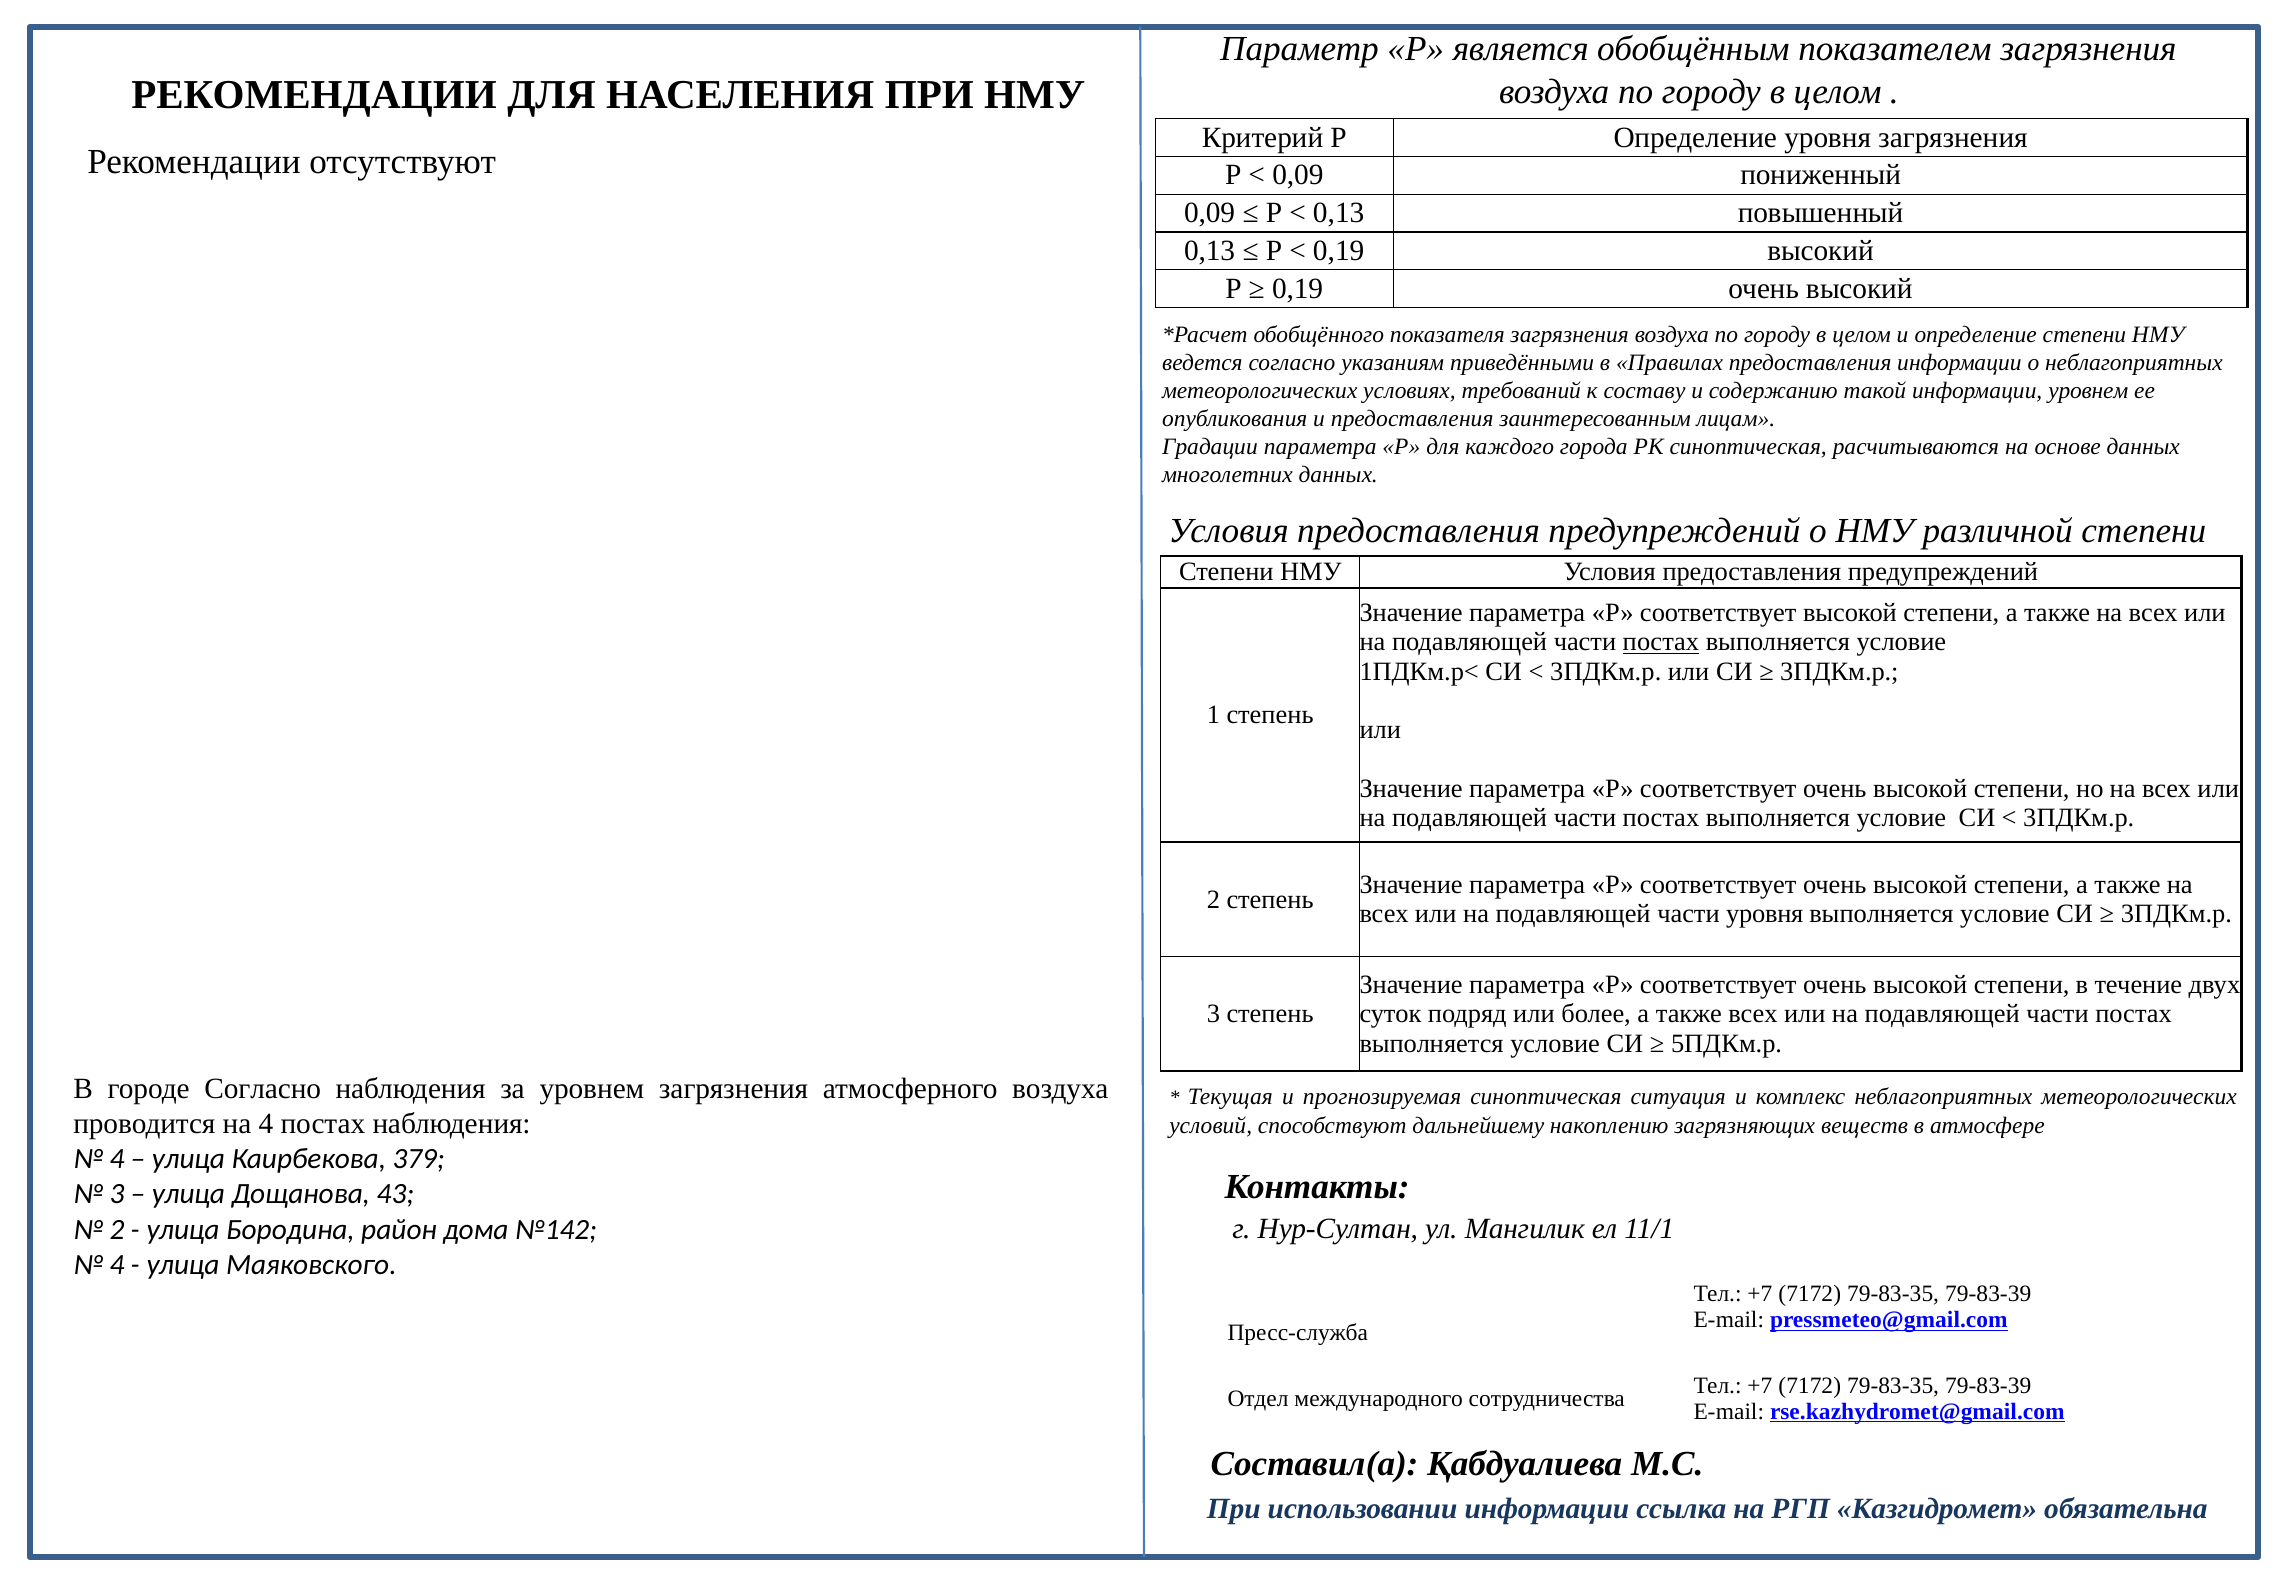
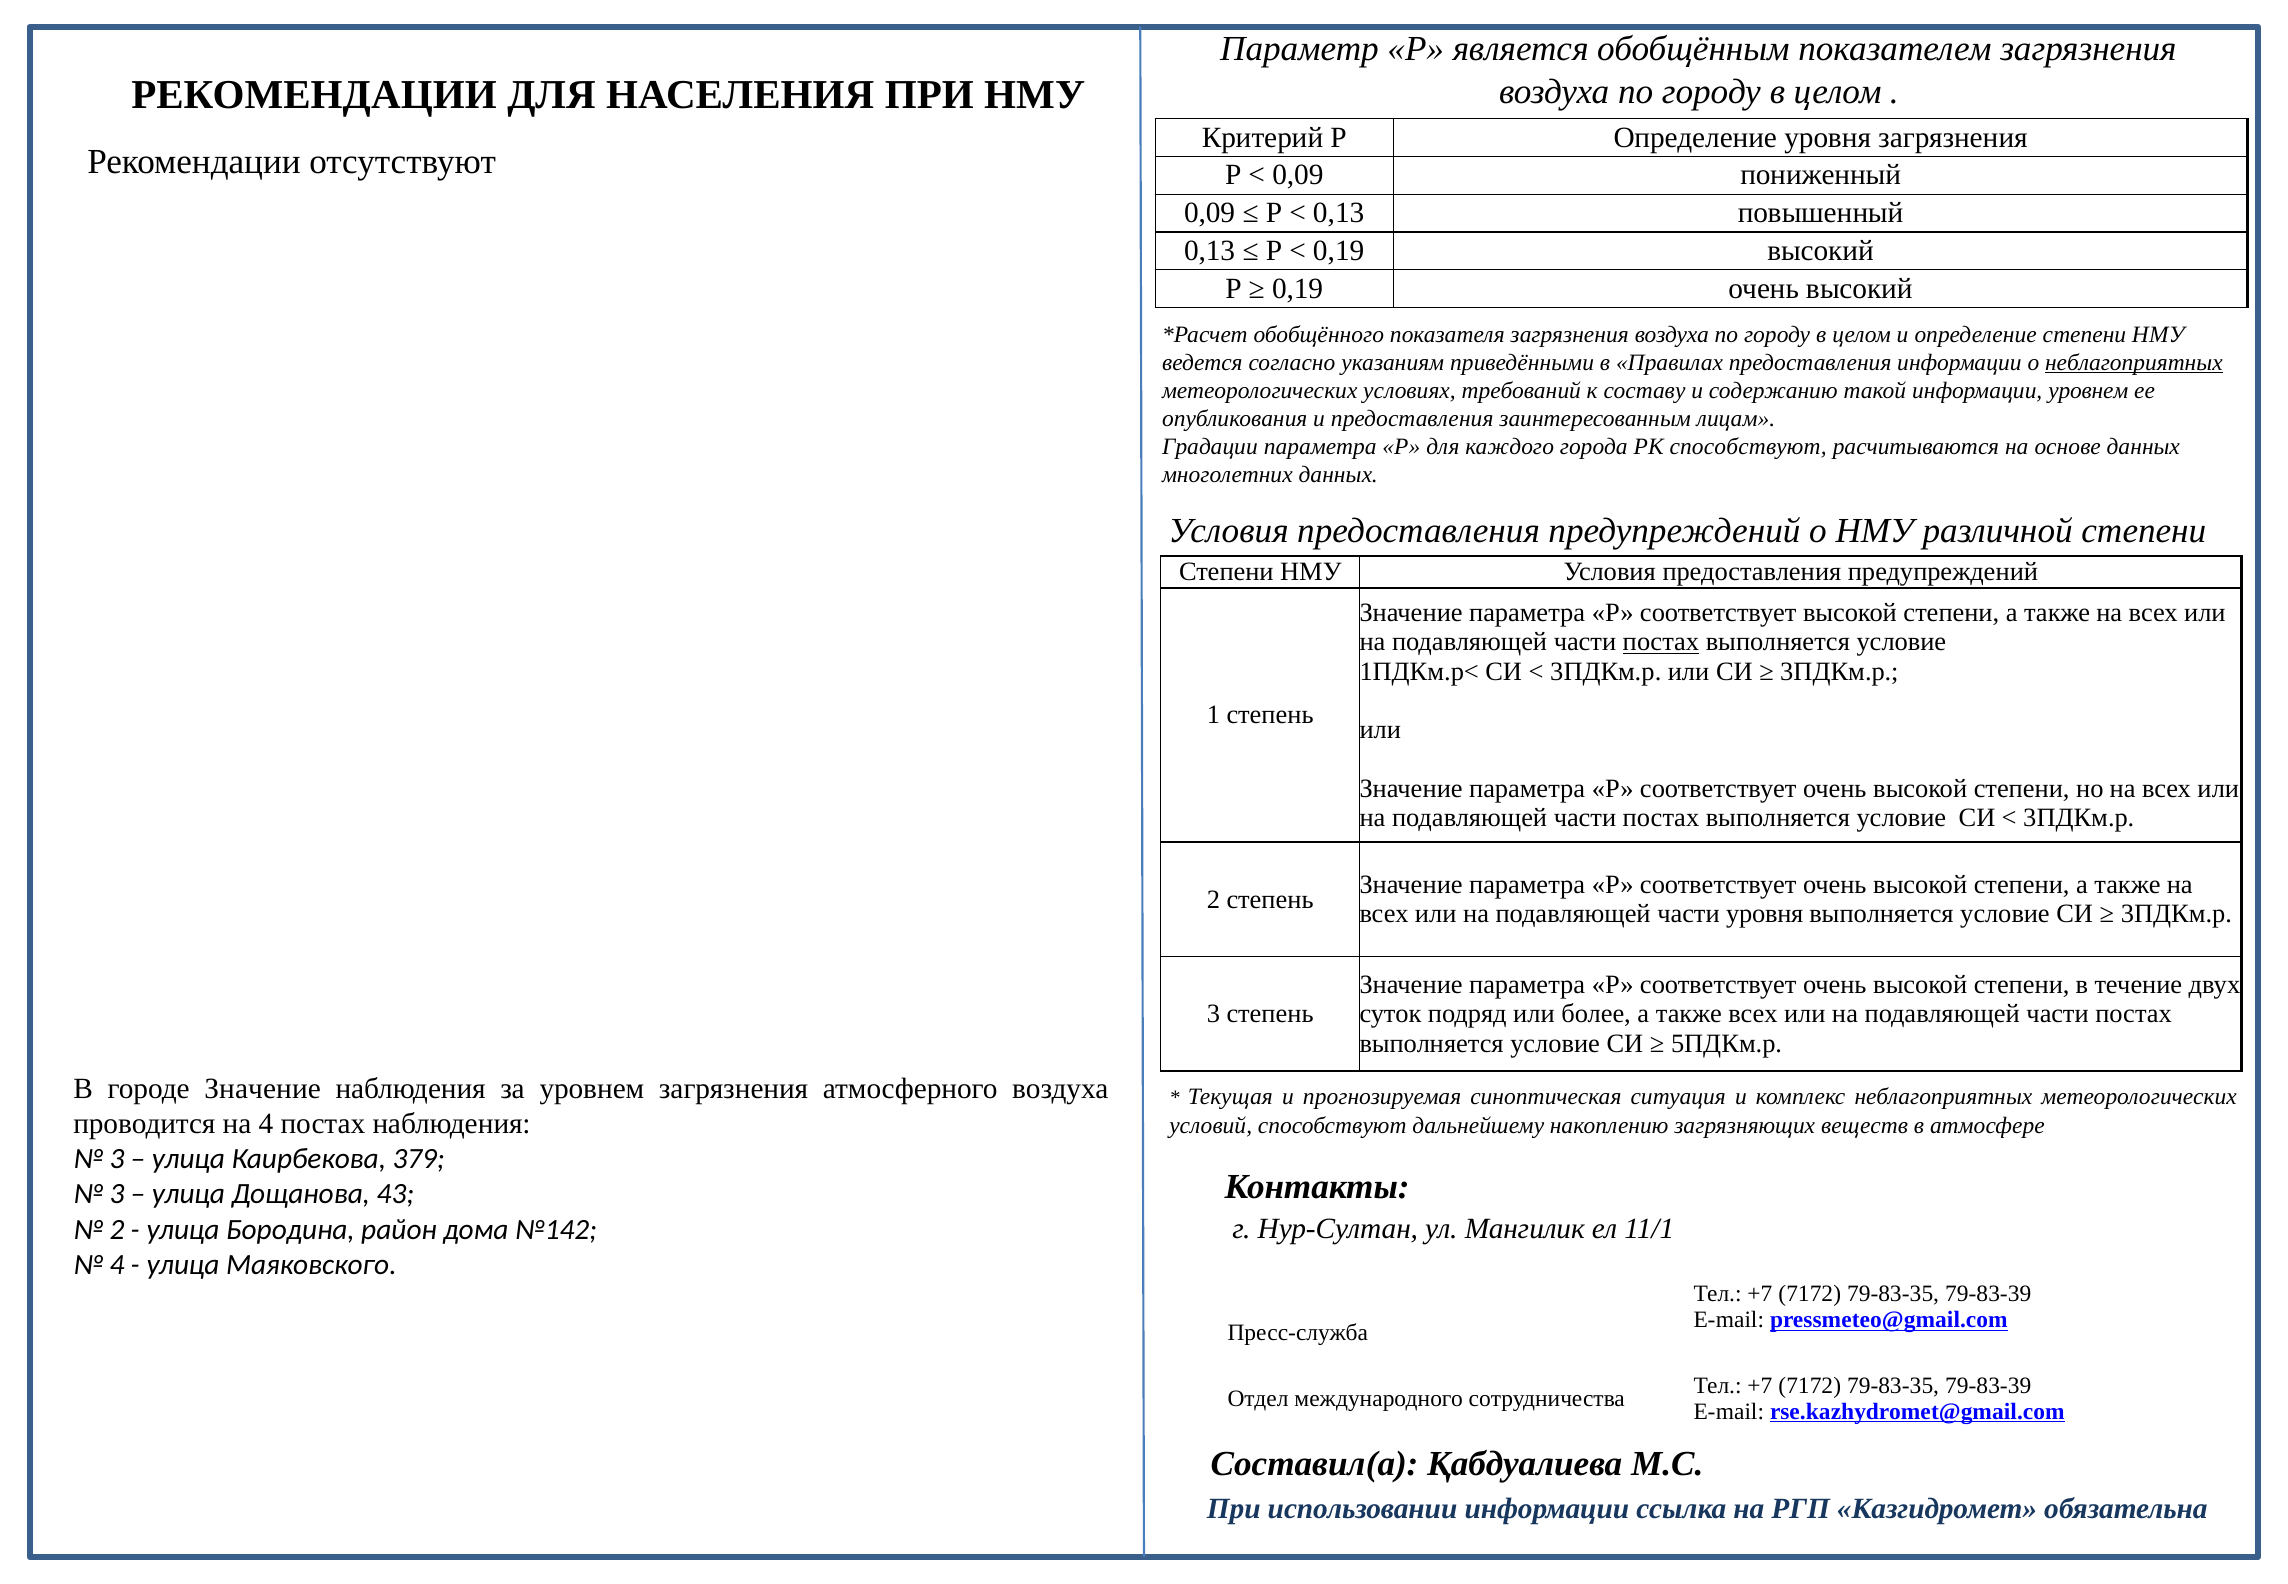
неблагоприятных underline: none -> present (2134, 363)
РК синоптическая: синоптическая -> способствуют (1748, 447)
городе Согласно: Согласно -> Значение (263, 1088)
4: 4 -> 3 (117, 1159)
